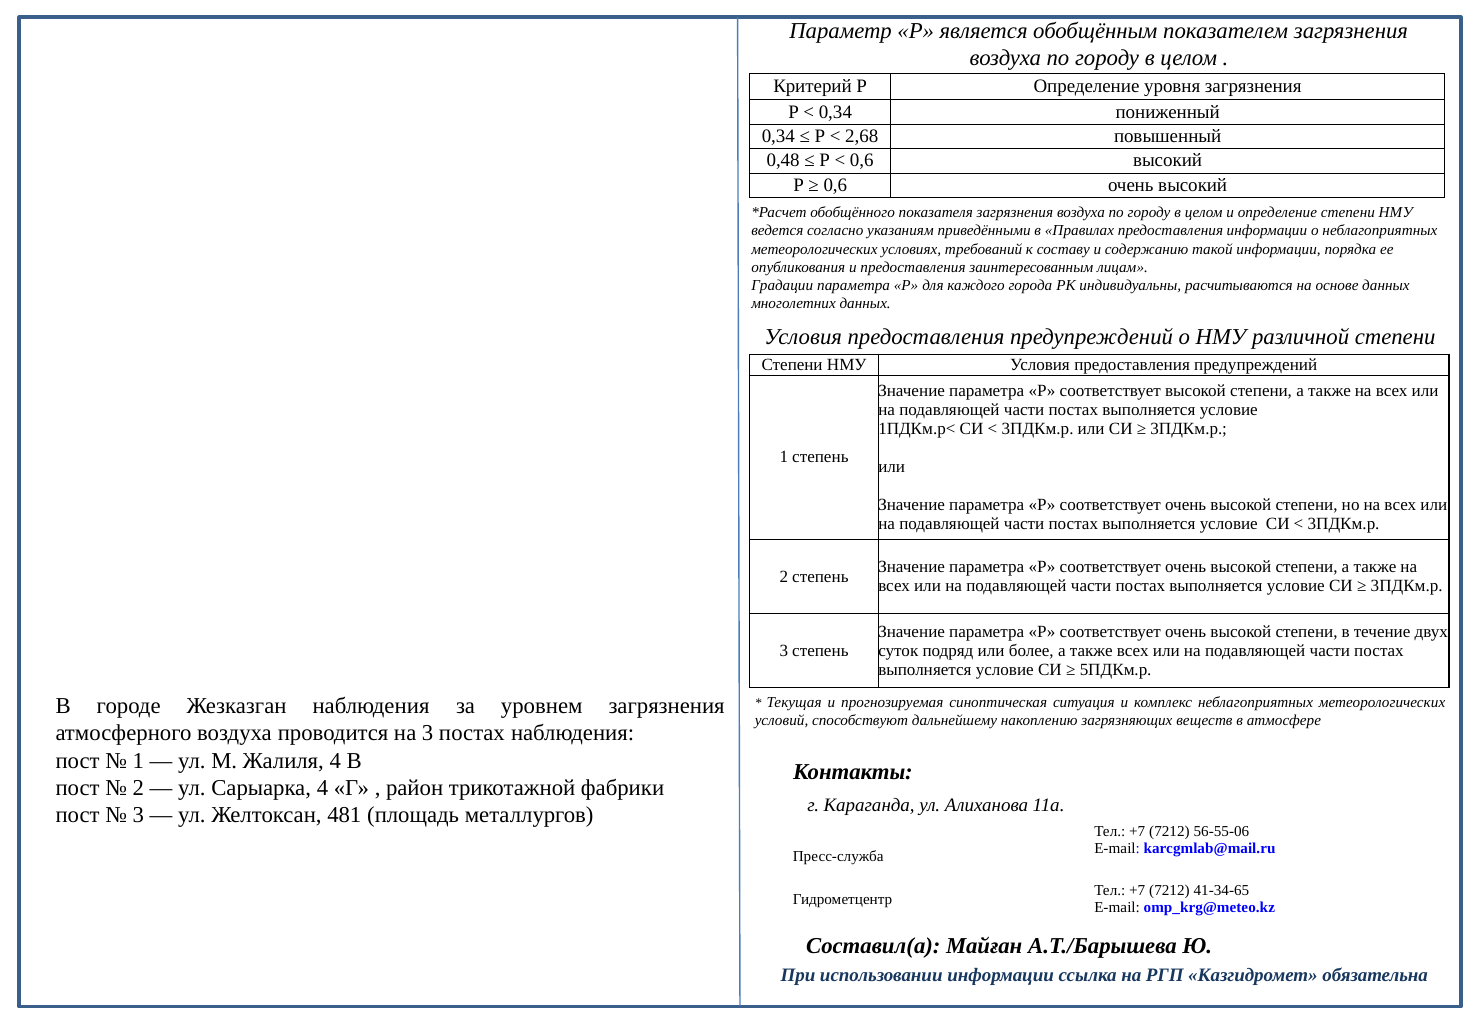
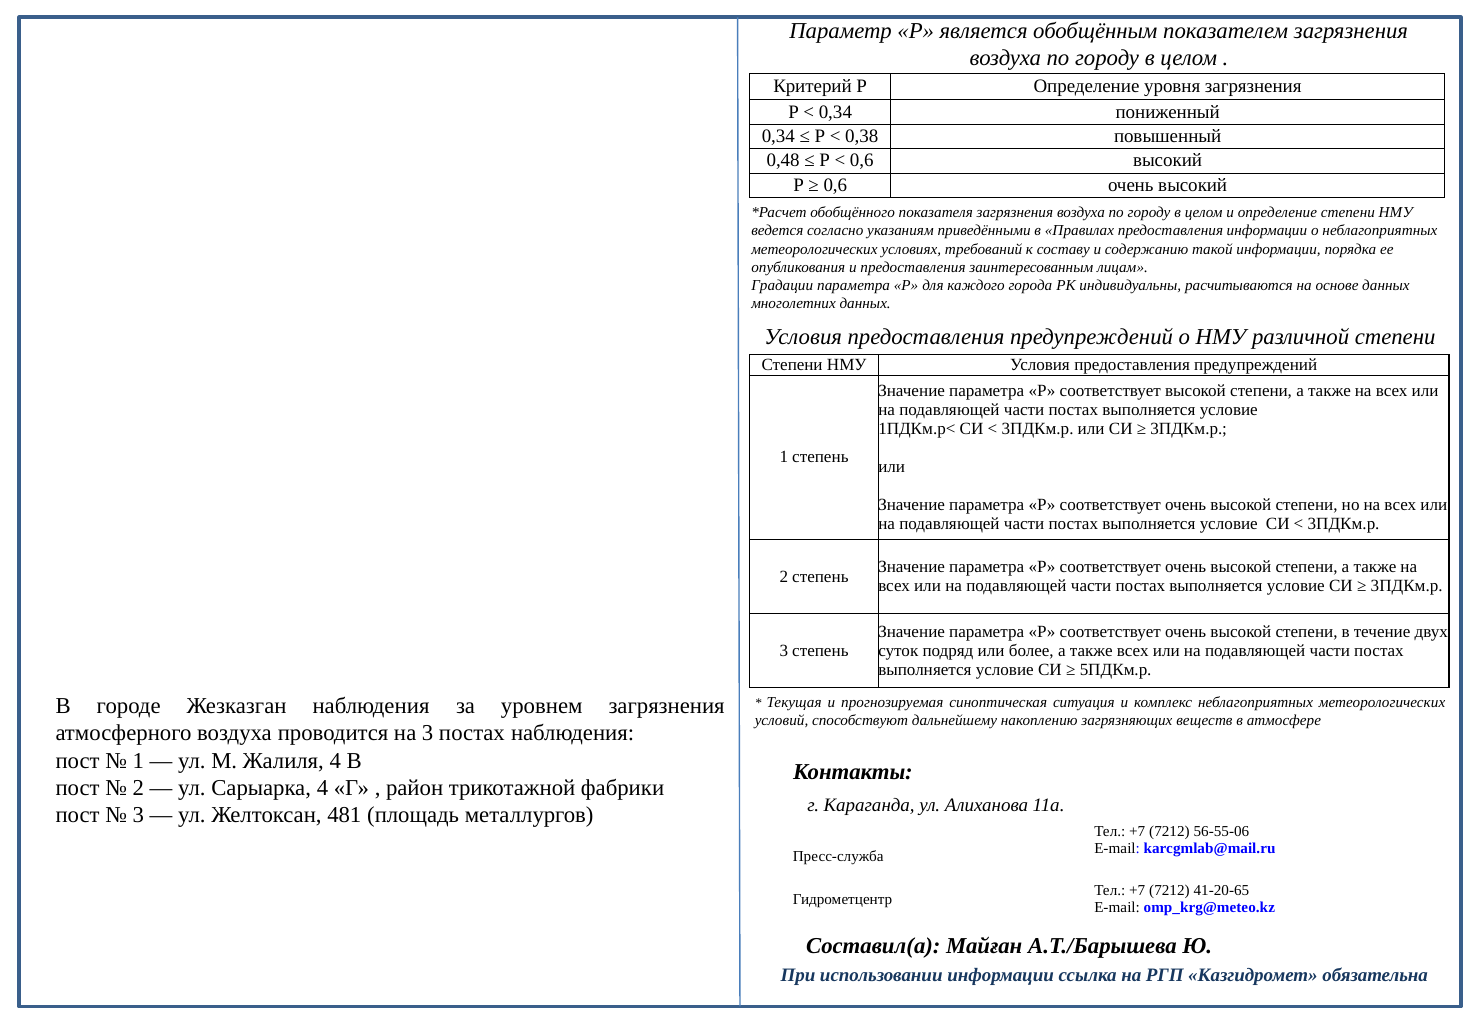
2,68: 2,68 -> 0,38 (862, 136)
41-34-65: 41-34-65 -> 41-20-65 (1221, 891)
